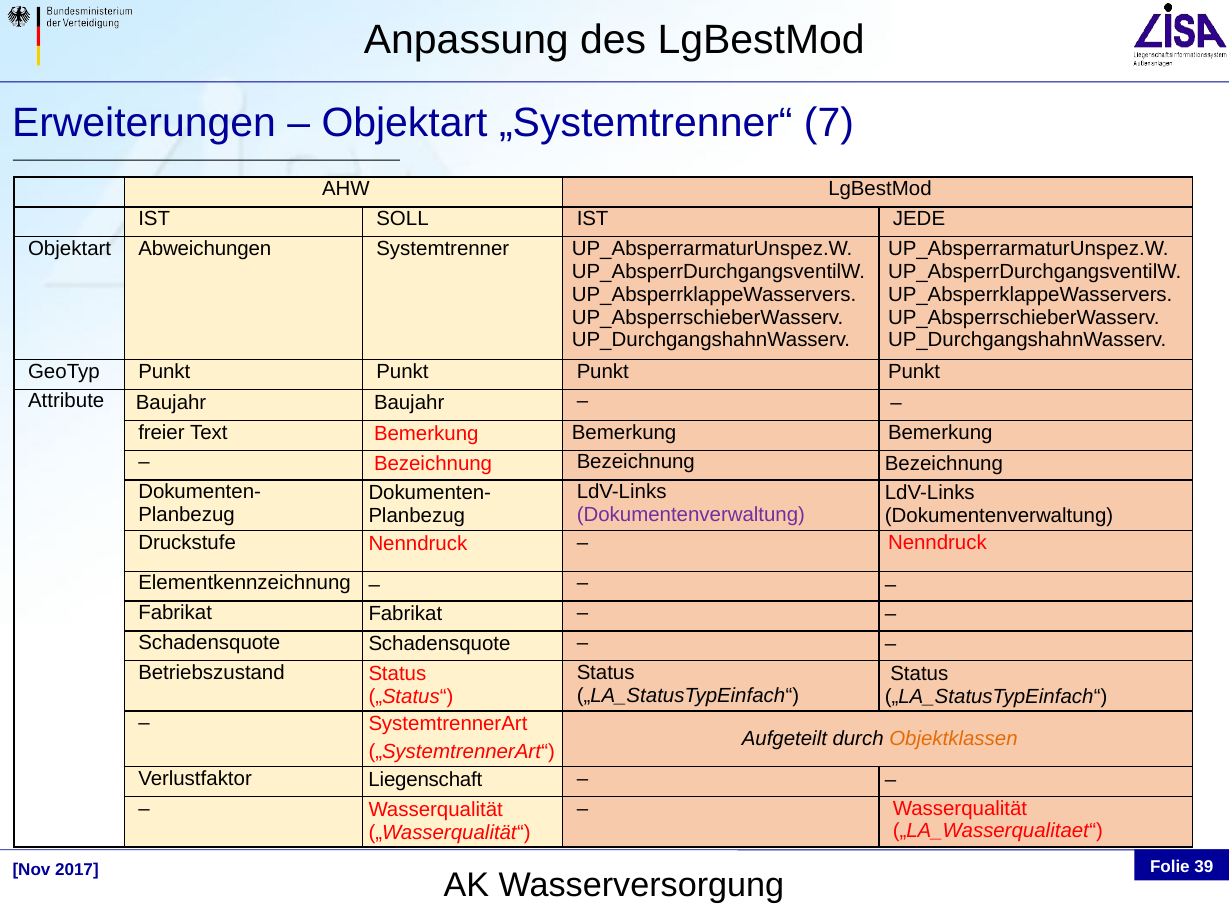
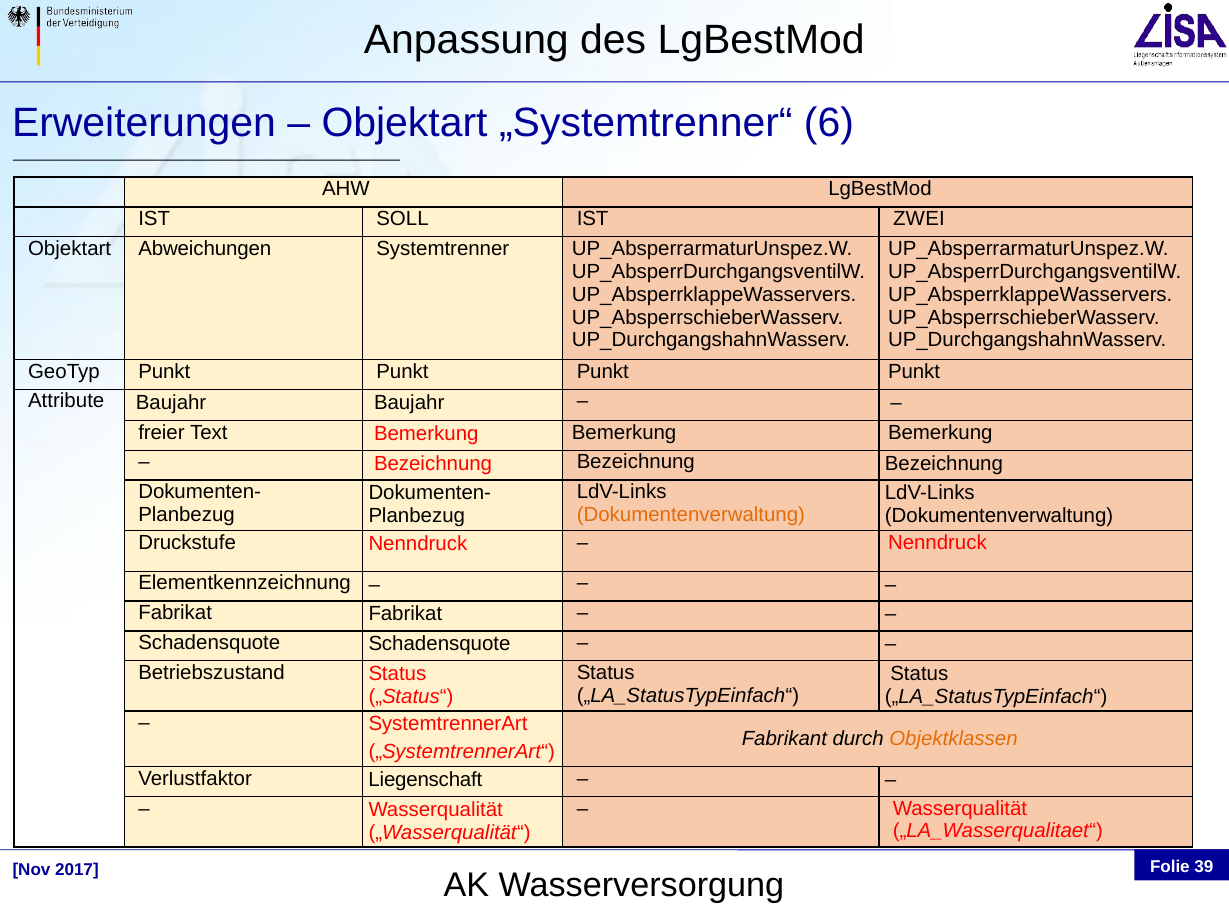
7: 7 -> 6 (829, 123)
JEDE: JEDE -> ZWEI (919, 219)
Dokumentenverwaltung colour: purple -> orange (691, 515)
Aufgeteilt: Aufgeteilt -> Fabrikant (784, 740)
